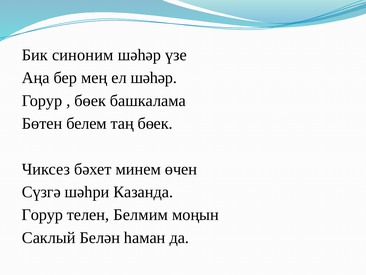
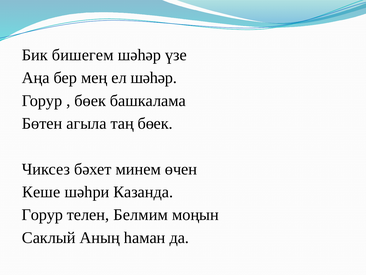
синоним: синоним -> бишегем (83, 55)
белем: белем -> агыла (86, 123)
Сүзгә: Сүзгә -> Кеше (41, 192)
Белән: Белән -> Аның (100, 237)
